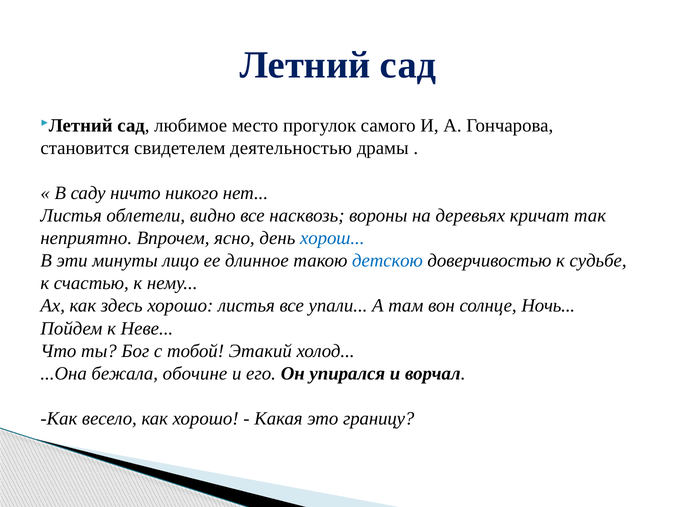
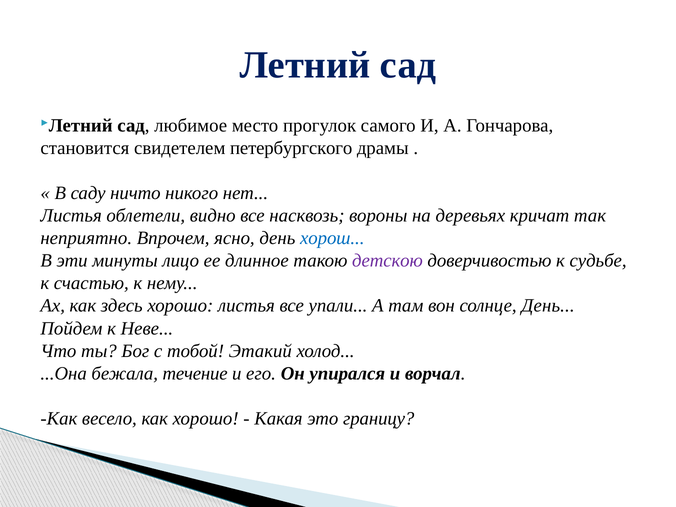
деятельностью: деятельностью -> петербургского (291, 148)
детскою colour: blue -> purple (387, 261)
солнце Ночь: Ночь -> День (548, 306)
обочине: обочине -> течение (195, 373)
